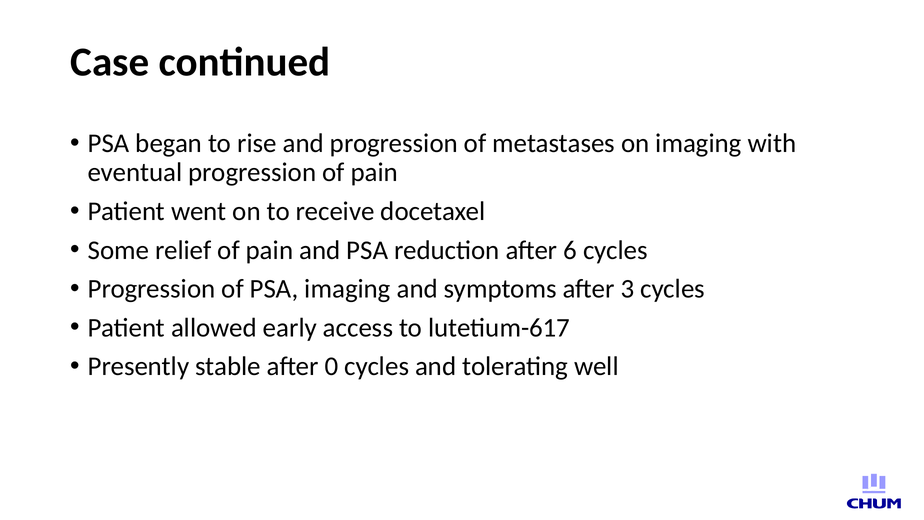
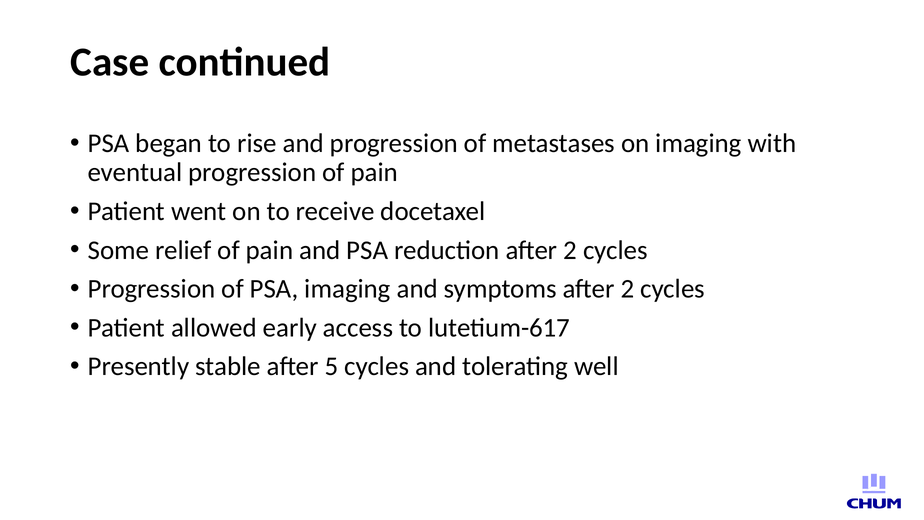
reduction after 6: 6 -> 2 (570, 250)
symptoms after 3: 3 -> 2 (627, 289)
0: 0 -> 5 (331, 366)
